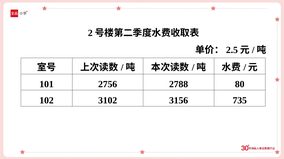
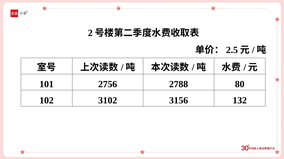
735: 735 -> 132 (240, 101)
